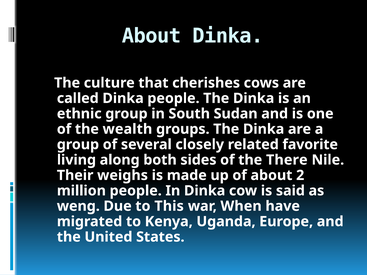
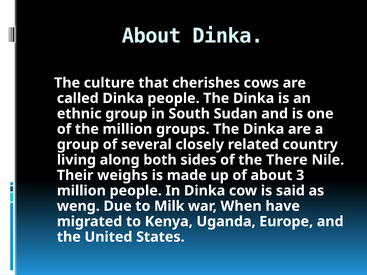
the wealth: wealth -> million (127, 129)
favorite: favorite -> country (310, 145)
2: 2 -> 3 (300, 175)
This: This -> Milk (169, 206)
